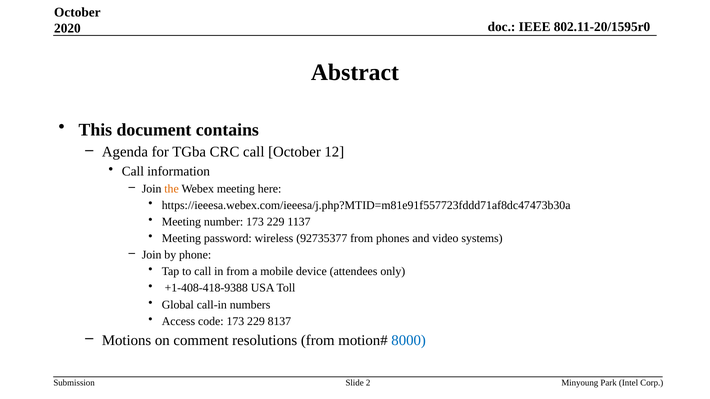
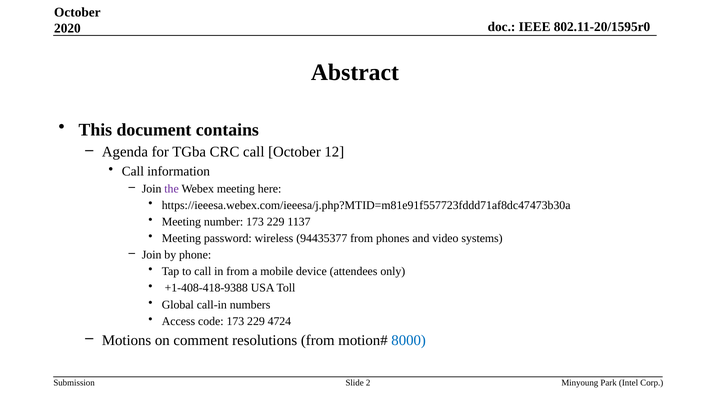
the colour: orange -> purple (172, 189)
92735377: 92735377 -> 94435377 (322, 239)
8137: 8137 -> 4724 (279, 321)
